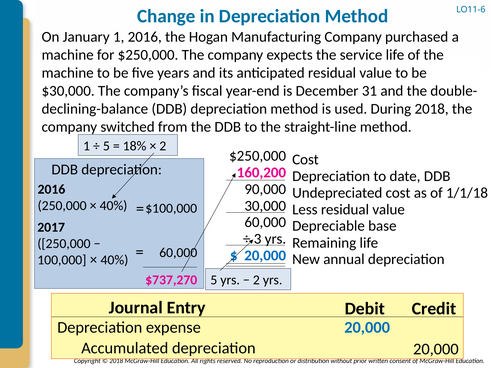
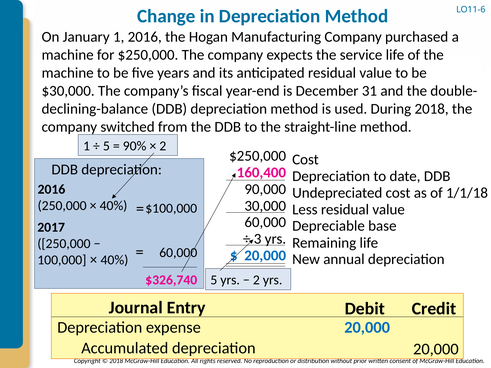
18%: 18% -> 90% (135, 146)
160,200: 160,200 -> 160,400 (261, 173)
$737,270: $737,270 -> $326,740 (171, 280)
